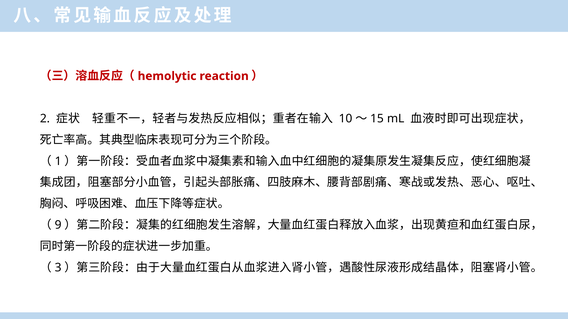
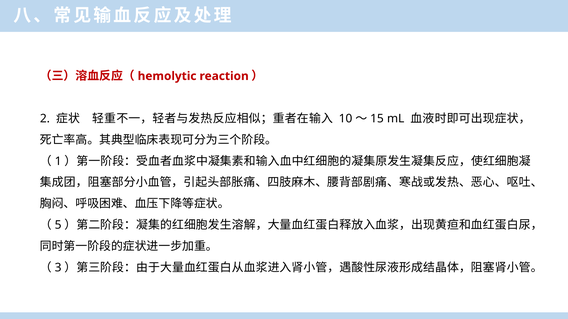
9: 9 -> 5 (58, 225)
